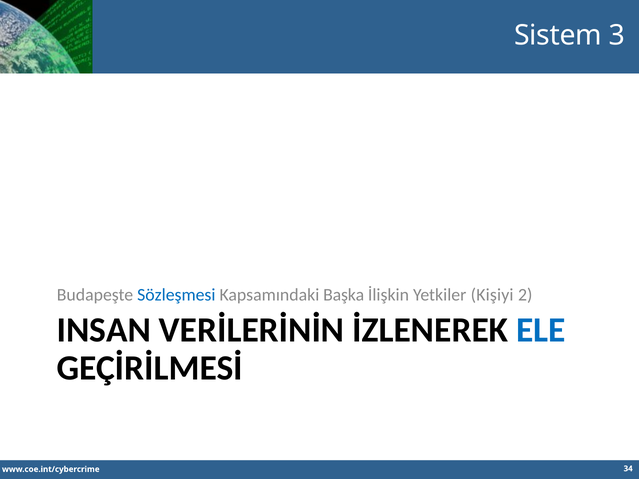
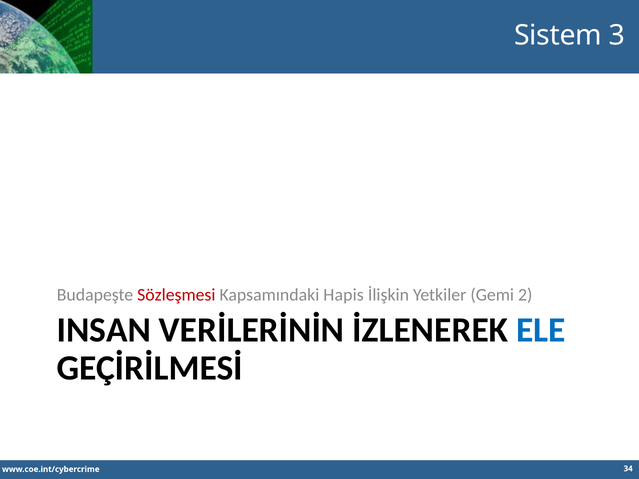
Sözleşmesi colour: blue -> red (176, 295)
Başka: Başka -> Hapis (344, 295)
Kişiyi: Kişiyi -> Gemi (492, 295)
